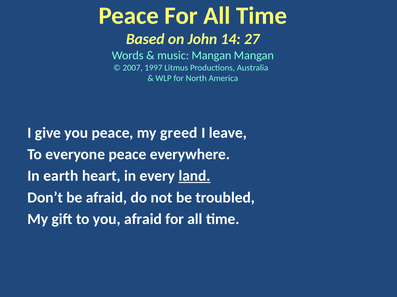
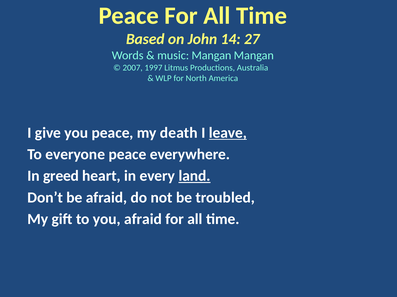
greed: greed -> death (179, 133)
leave underline: none -> present (228, 133)
earth: earth -> greed (61, 176)
